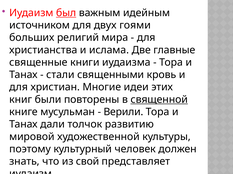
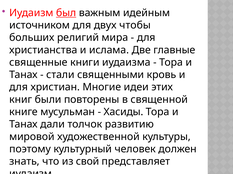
гоями: гоями -> чтобы (135, 25)
священной underline: present -> none (159, 100)
Верили: Верили -> Хасиды (123, 112)
